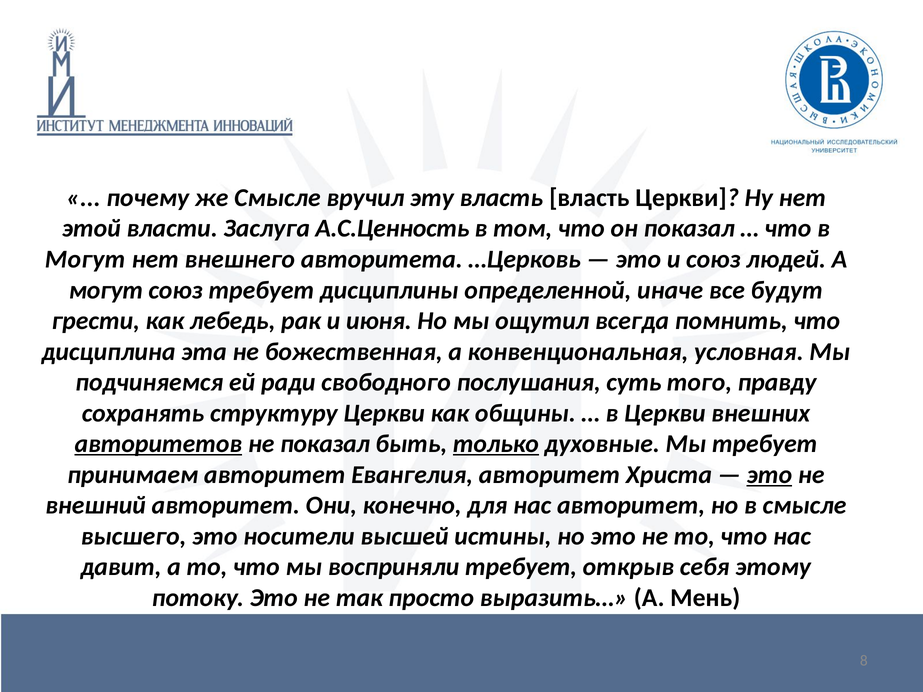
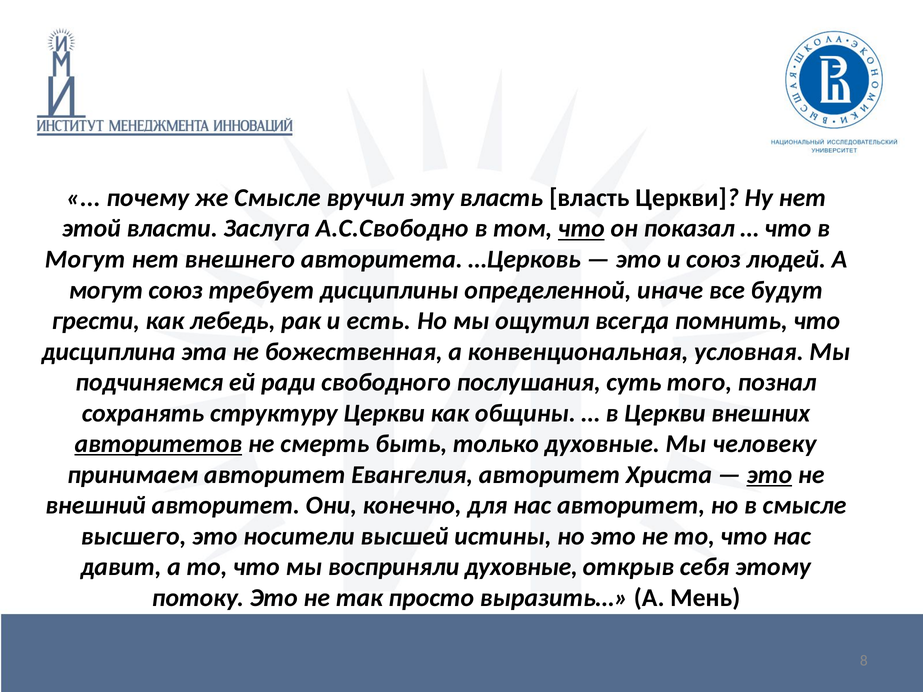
А.С.Ценность: А.С.Ценность -> А.С.Свободно (392, 229)
что underline: none -> present (581, 229)
июня: июня -> есть (379, 321)
правду: правду -> познал (777, 383)
не показал: показал -> смерть (325, 444)
только underline: present -> none (496, 444)
Мы требует: требует -> человеку (764, 444)
восприняли требует: требует -> духовные (521, 567)
